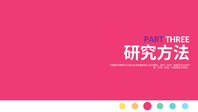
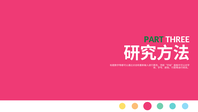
PART colour: purple -> green (154, 39)
